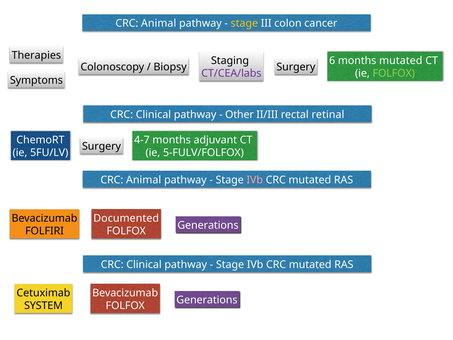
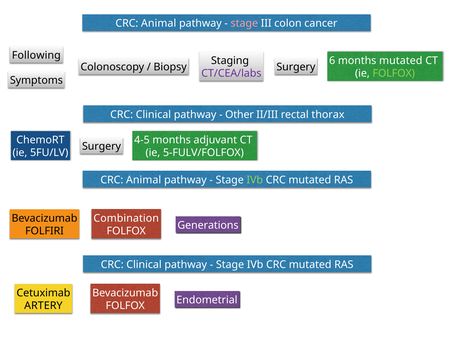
stage colour: yellow -> pink (244, 23)
Therapies: Therapies -> Following (36, 55)
retinal: retinal -> thorax (328, 114)
4-7: 4-7 -> 4-5 (142, 140)
IVb colour: pink -> light green (255, 180)
Documented: Documented -> Combination (126, 218)
Generations: Generations -> Endometrial (207, 300)
SYSTEM: SYSTEM -> ARTERY (43, 305)
